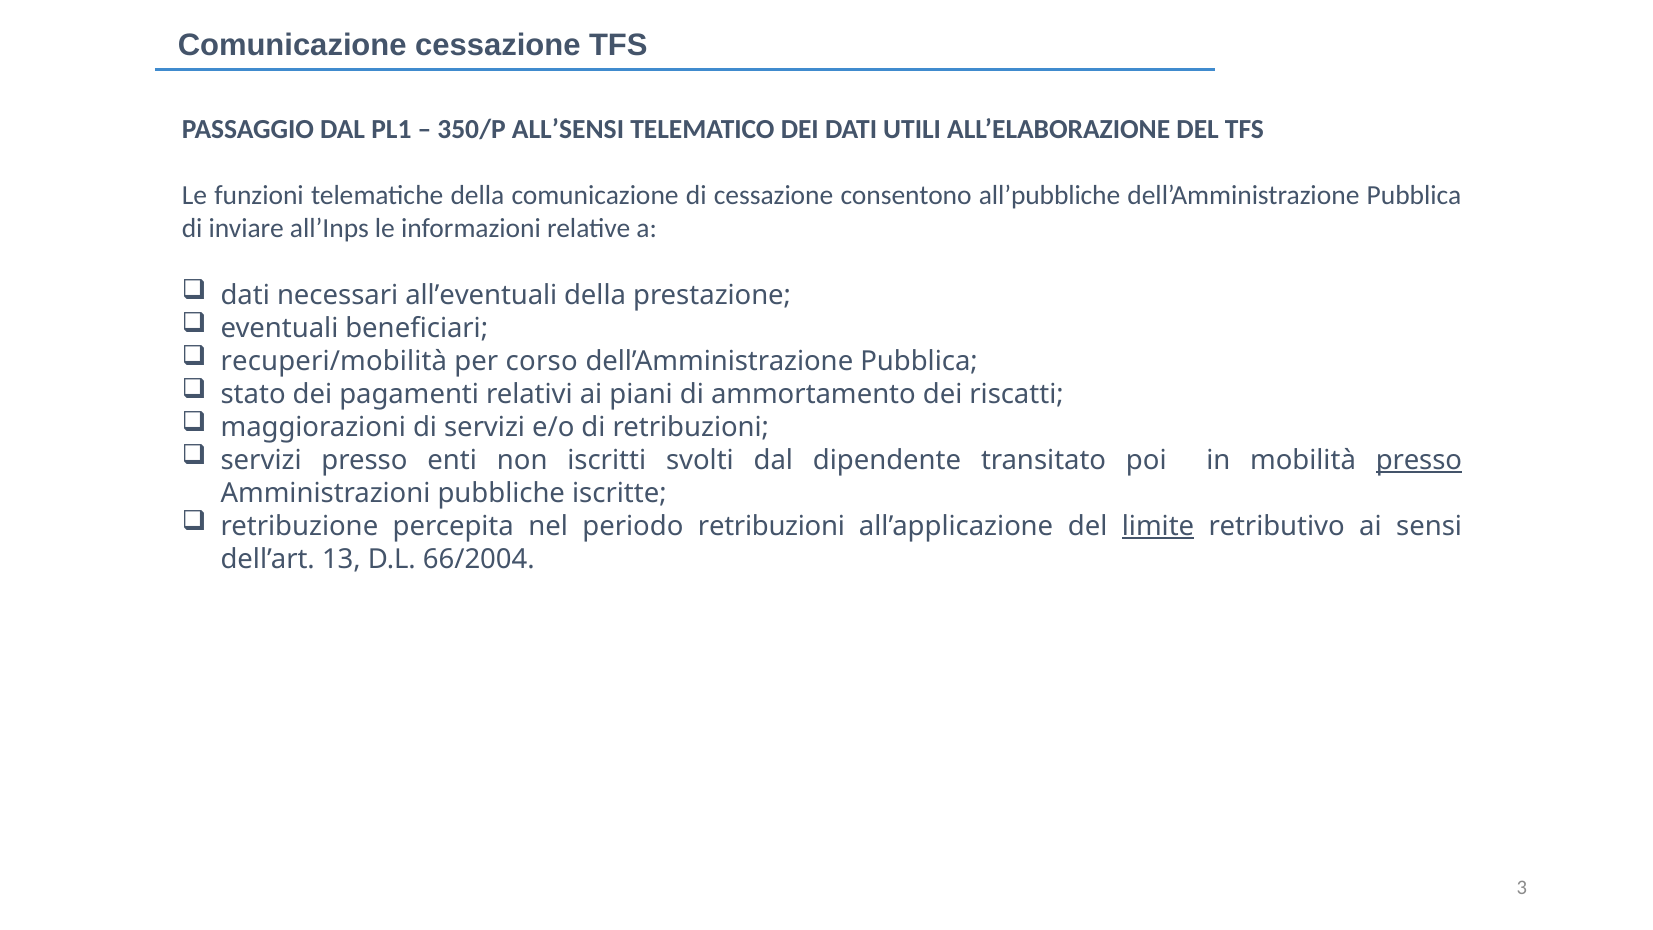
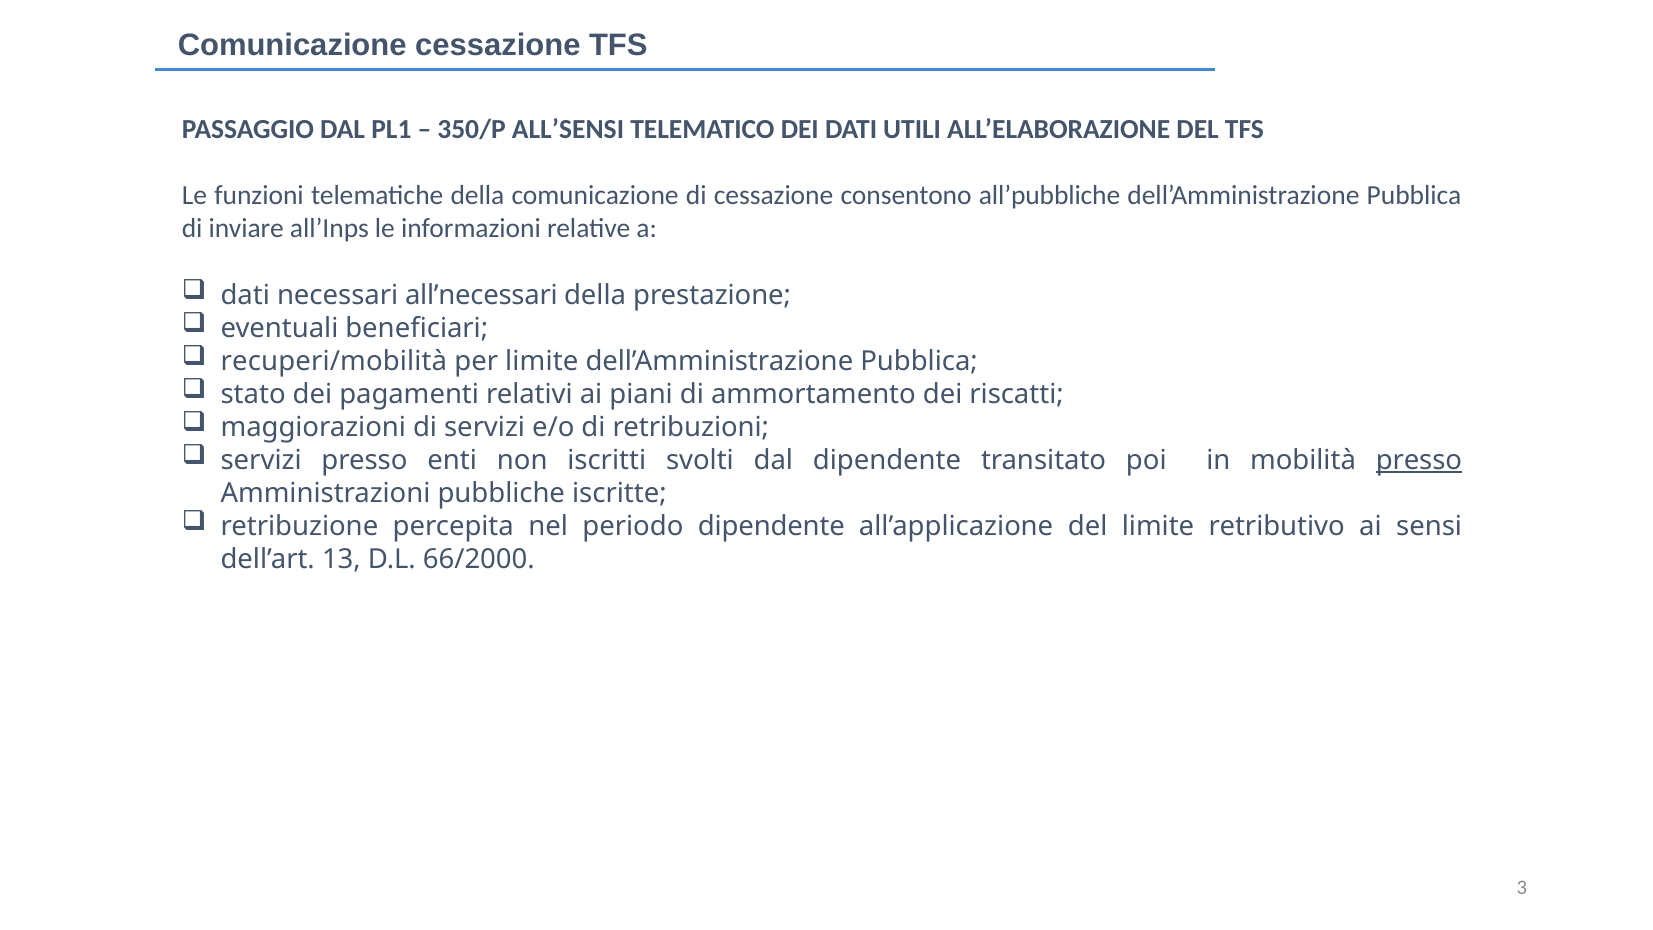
all’eventuali: all’eventuali -> all’necessari (481, 295)
per corso: corso -> limite (542, 361)
periodo retribuzioni: retribuzioni -> dipendente (771, 526)
limite underline: present -> none (1158, 526)
66/2004: 66/2004 -> 66/2000 (479, 559)
